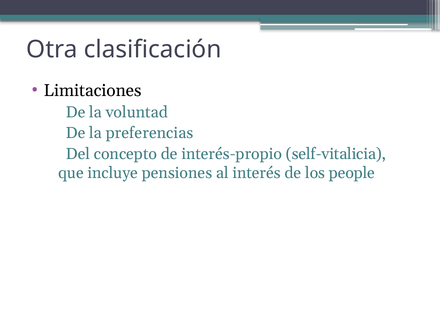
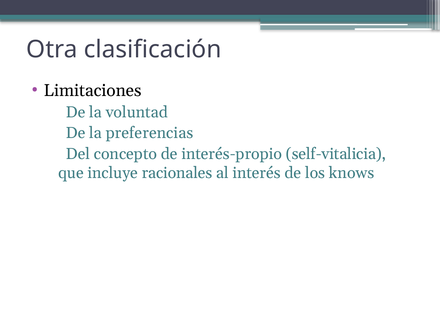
pensiones: pensiones -> racionales (177, 173)
people: people -> knows (352, 173)
